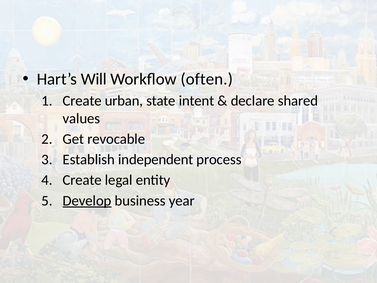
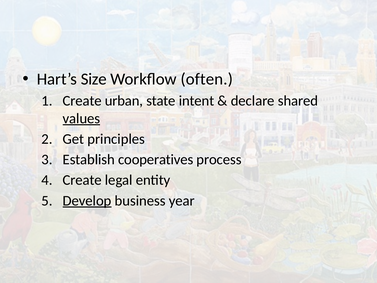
Will: Will -> Size (94, 79)
values underline: none -> present (81, 118)
revocable: revocable -> principles (116, 139)
independent: independent -> cooperatives (156, 159)
